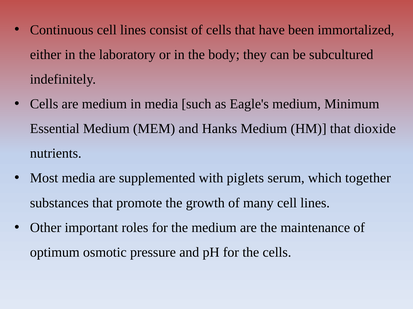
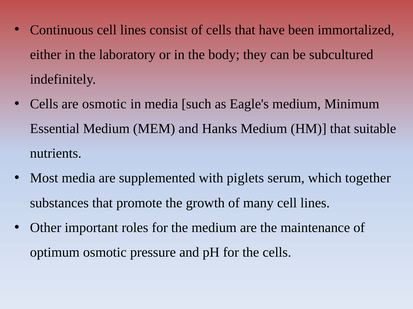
are medium: medium -> osmotic (104, 104)
dioxide: dioxide -> suitable (375, 129)
